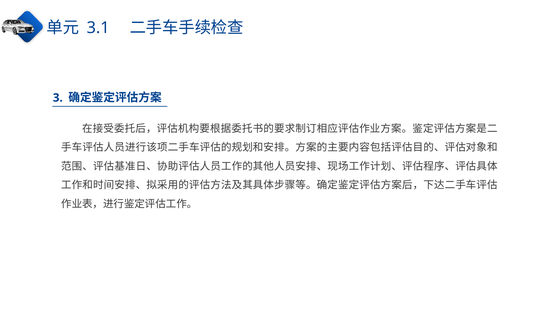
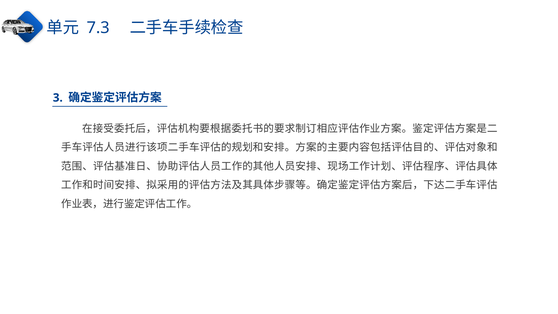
3.1: 3.1 -> 7.3 (98, 28)
